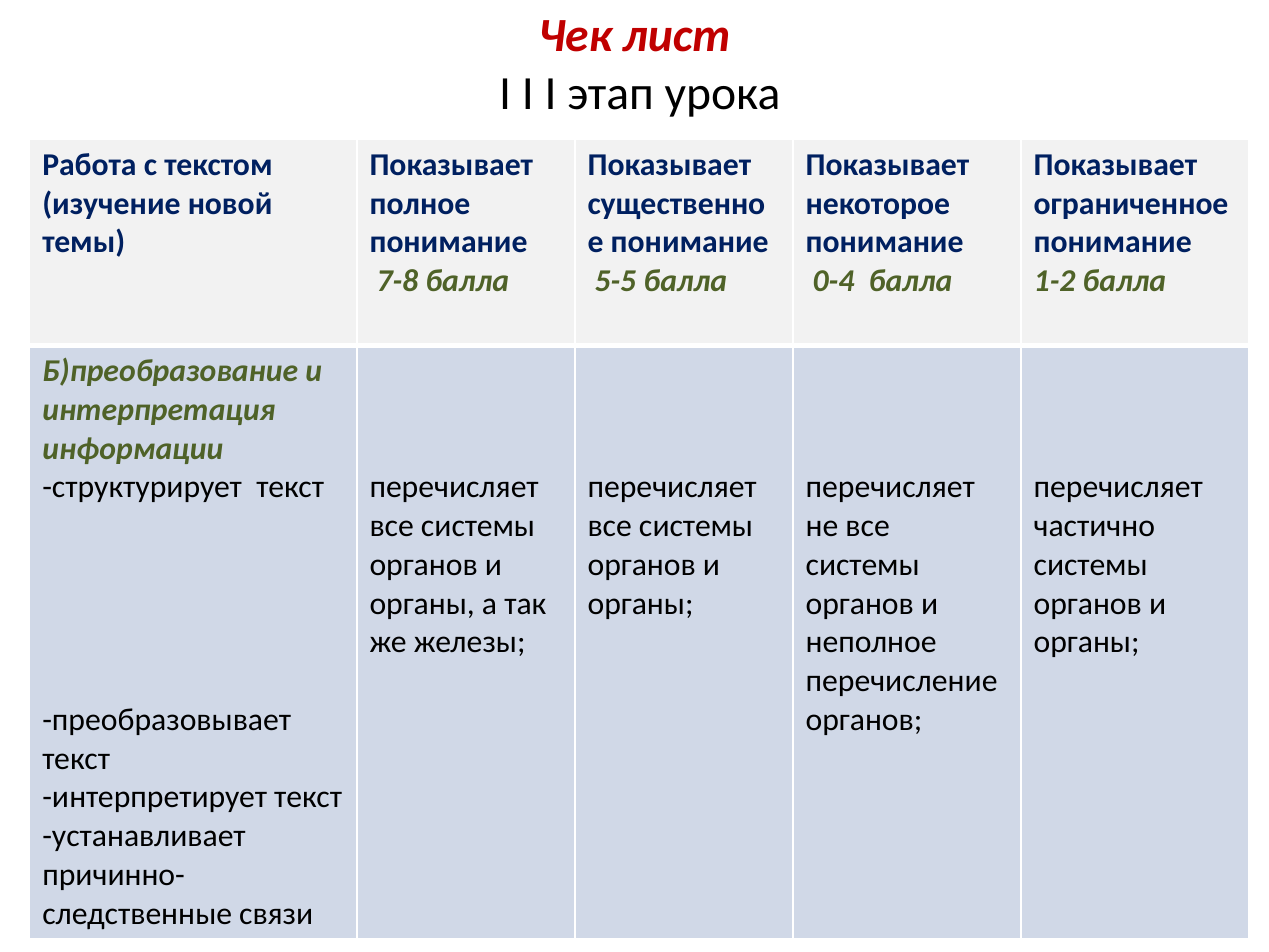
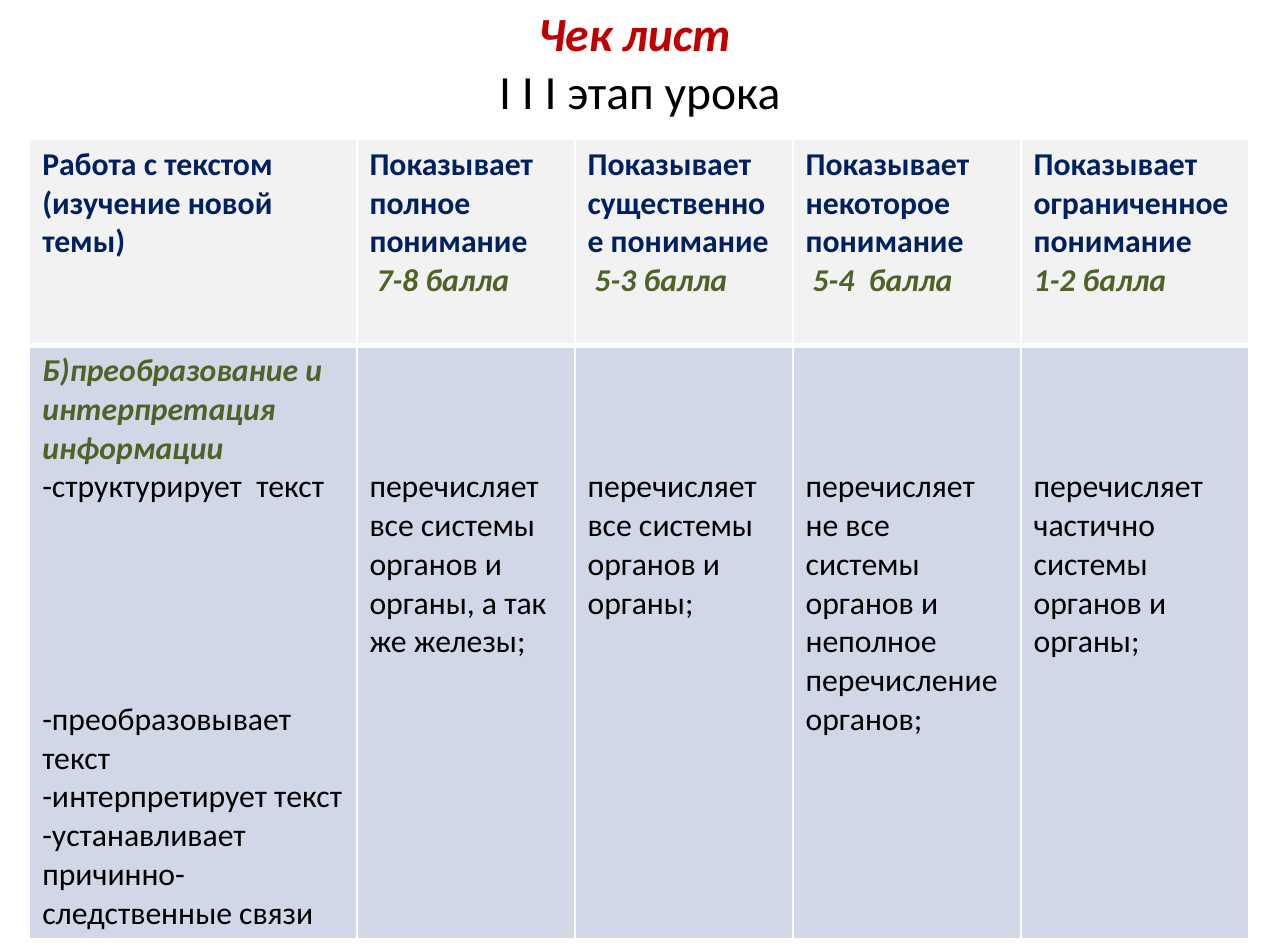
5-5: 5-5 -> 5-3 (615, 281)
0-4: 0-4 -> 5-4 (834, 281)
